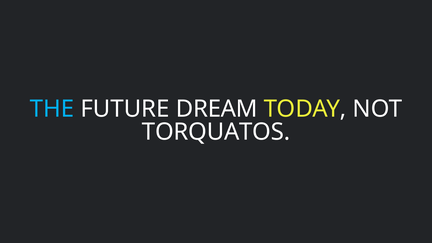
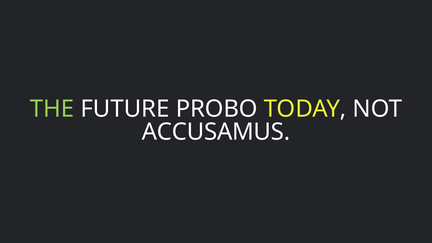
THE colour: light blue -> light green (52, 109)
DREAM: DREAM -> PROBO (217, 109)
TORQUATOS: TORQUATOS -> ACCUSAMUS (216, 132)
